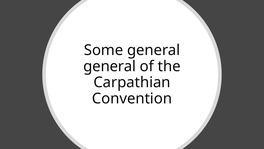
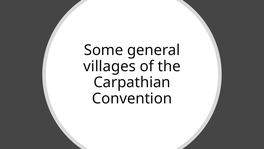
general: general -> villages (110, 66)
